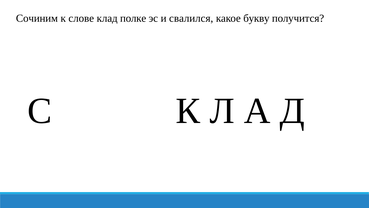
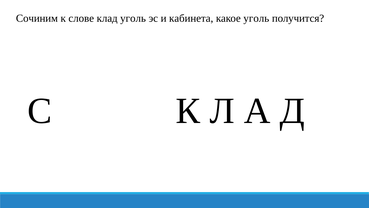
клад полке: полке -> уголь (133, 18)
свалился: свалился -> кабинета (191, 18)
какое букву: букву -> уголь (256, 18)
